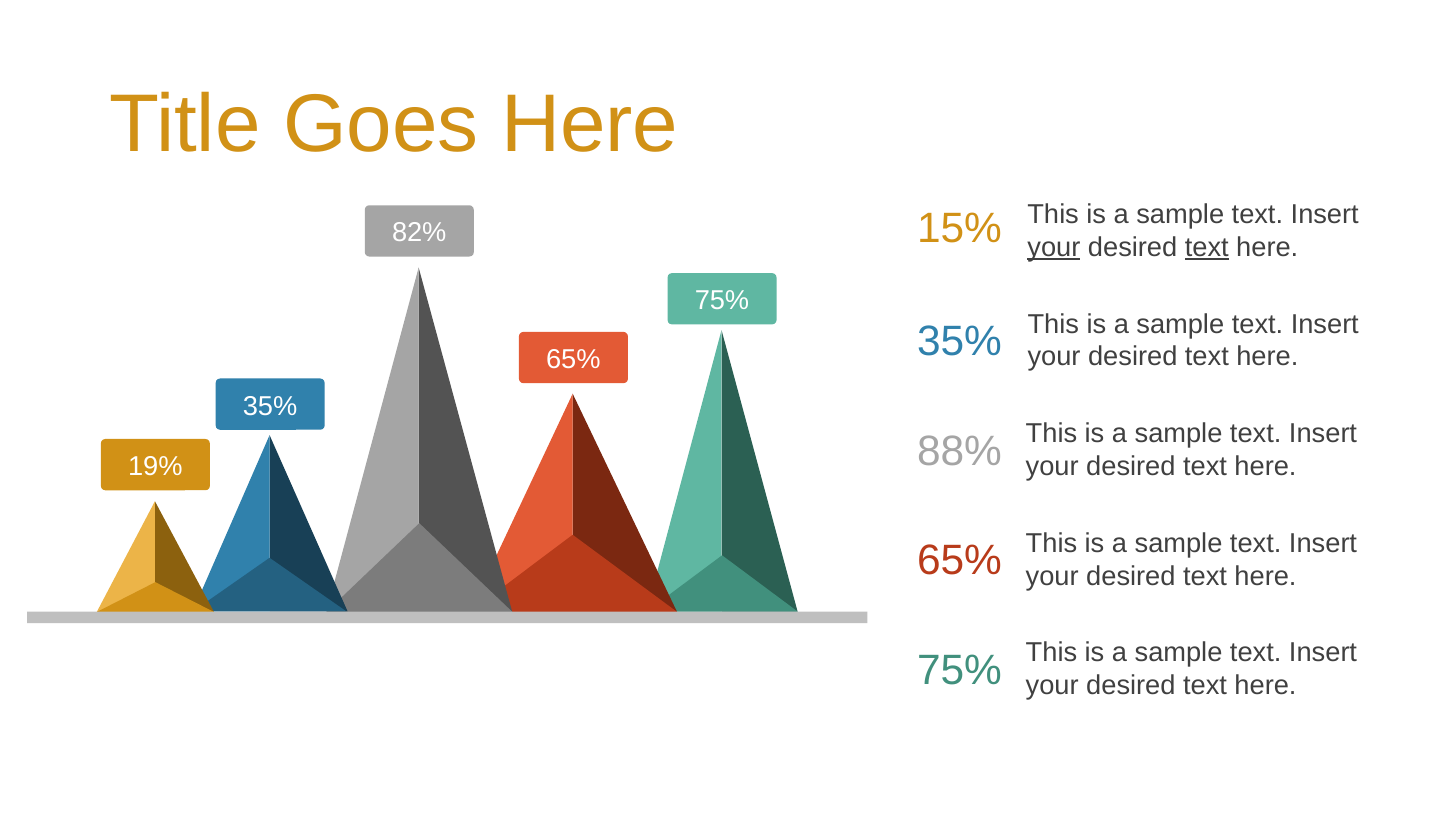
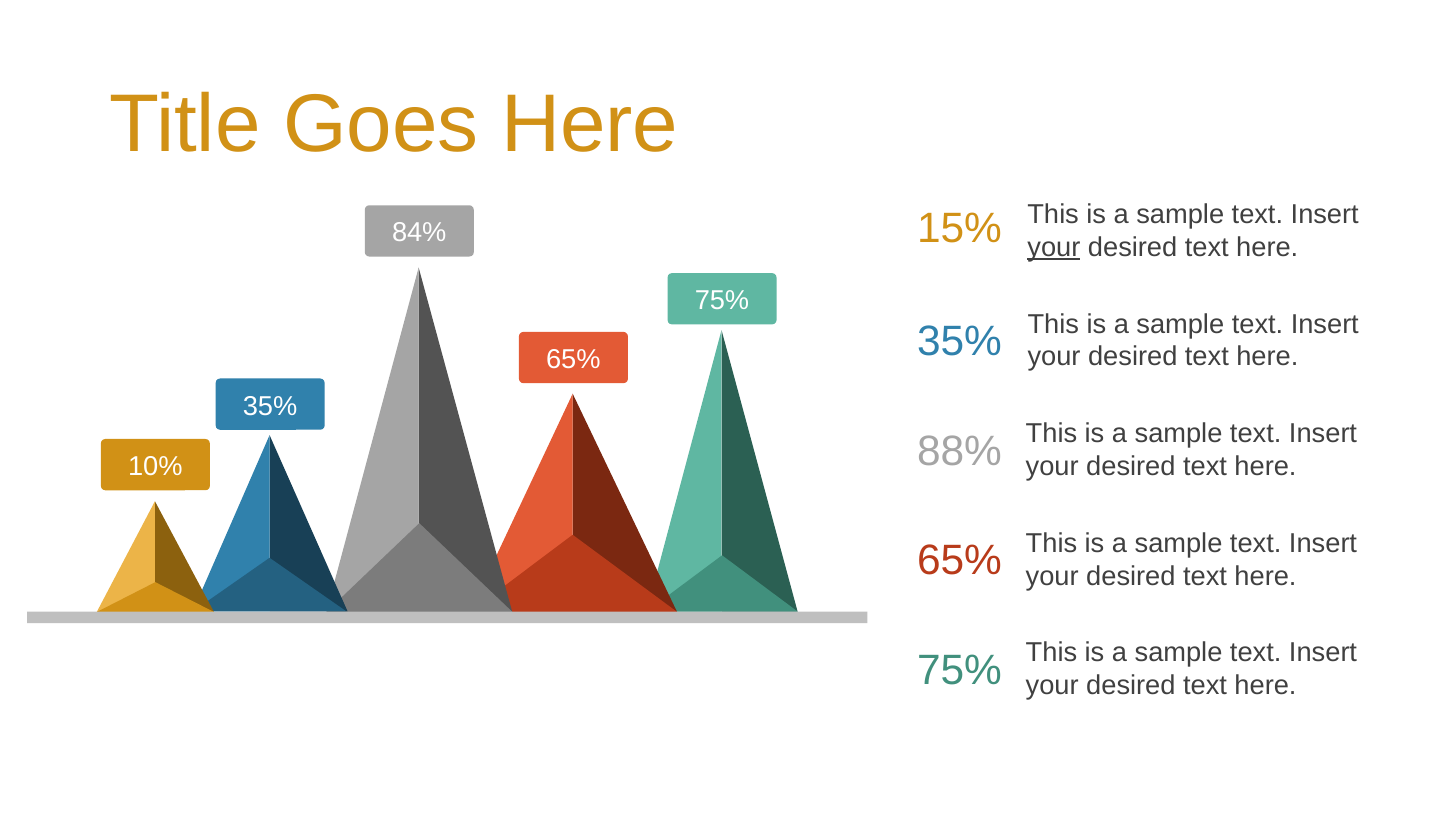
82%: 82% -> 84% (419, 233)
text underline: present -> none (1207, 247)
19%: 19% -> 10% (155, 466)
